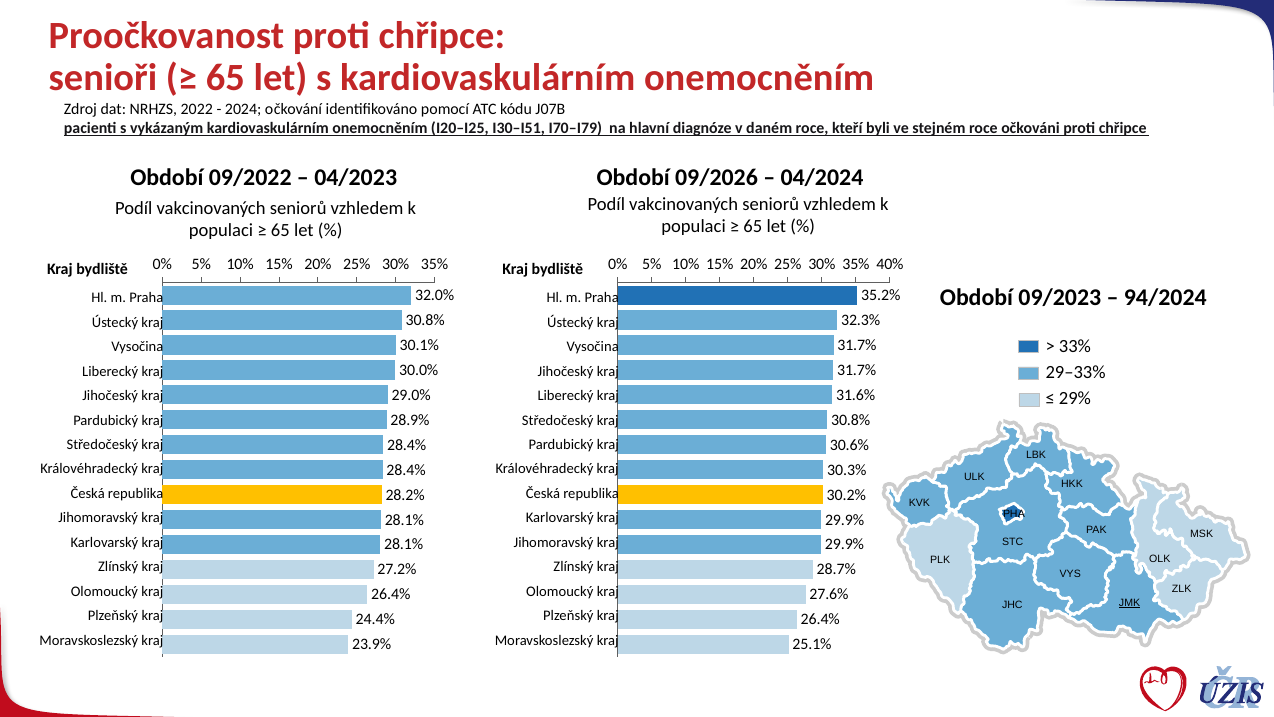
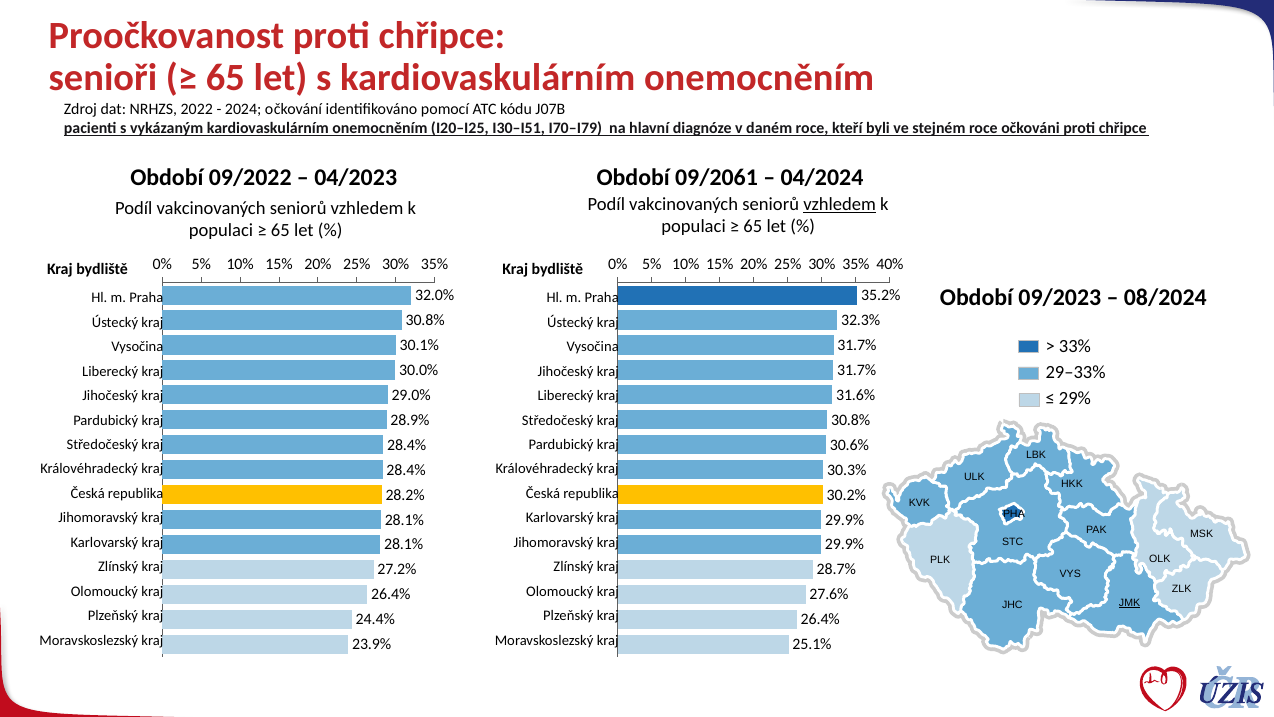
09/2026: 09/2026 -> 09/2061 (717, 178)
vzhledem underline: none -> present (840, 204)
94/2024: 94/2024 -> 08/2024 (1165, 297)
